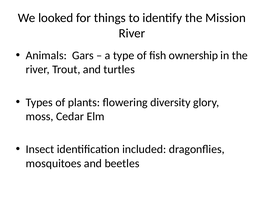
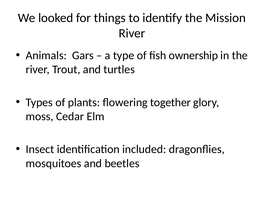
diversity: diversity -> together (170, 102)
